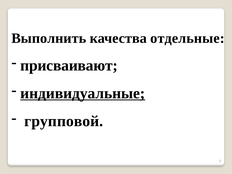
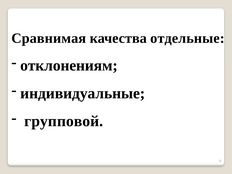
Выполнить: Выполнить -> Сравнимая (49, 38)
присваивают: присваивают -> отклонениям (69, 65)
индивидуальные underline: present -> none (83, 93)
